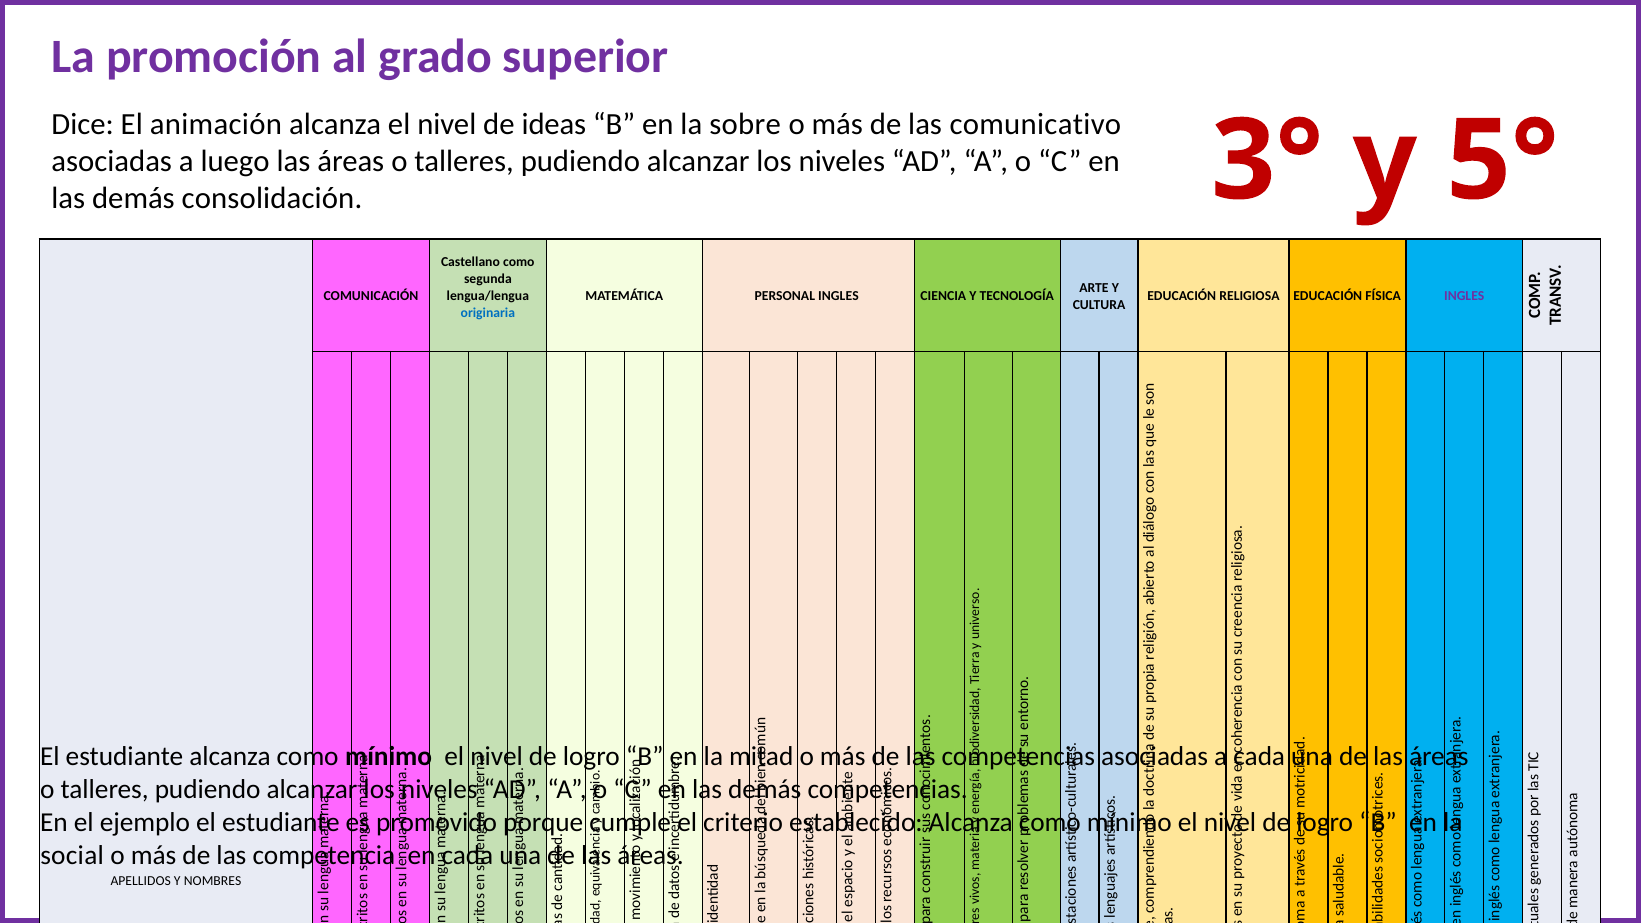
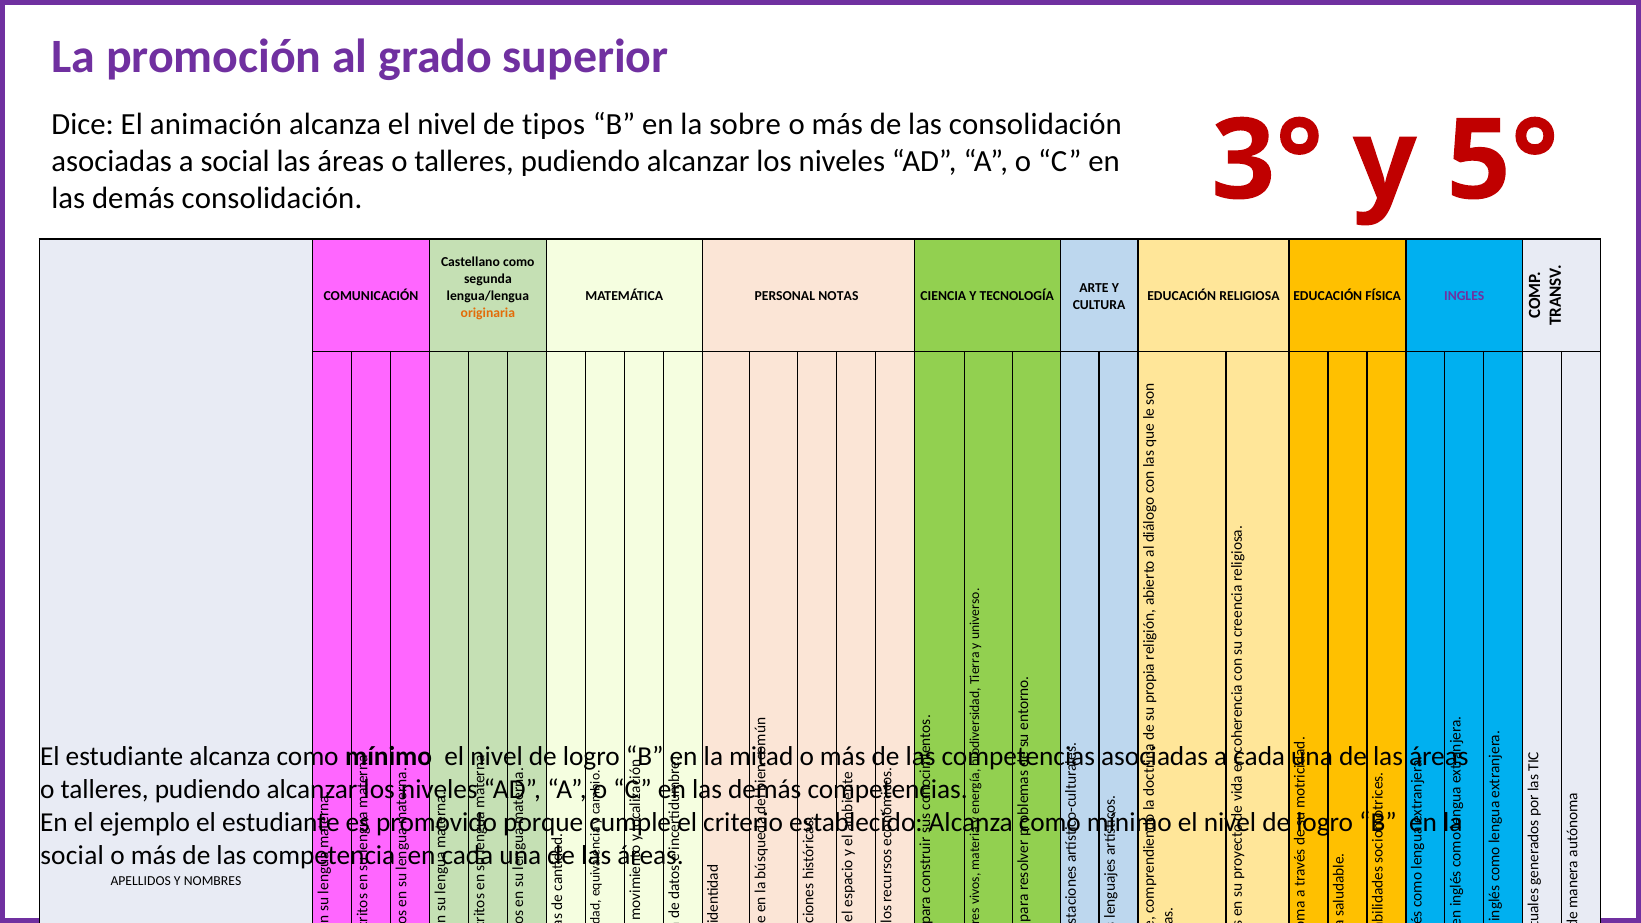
ideas: ideas -> tipos (554, 124)
las comunicativo: comunicativo -> consolidación (1035, 124)
a luego: luego -> social (235, 161)
PERSONAL INGLES: INGLES -> NOTAS (838, 296)
originaria colour: blue -> orange (488, 313)
